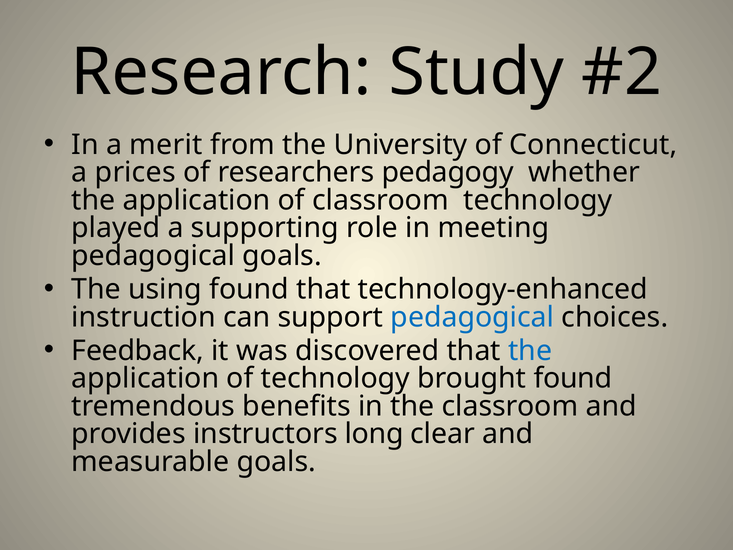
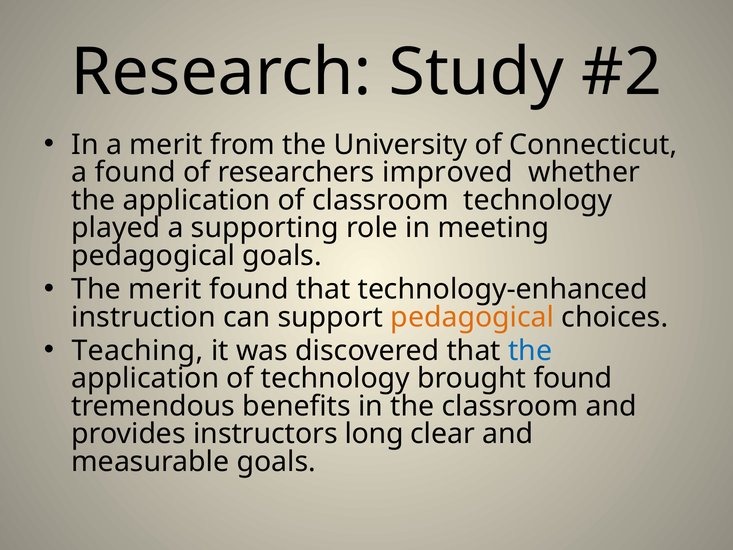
a prices: prices -> found (135, 172)
pedagogy: pedagogy -> improved (447, 172)
The using: using -> merit (165, 289)
pedagogical colour: blue -> orange (472, 317)
Feedback: Feedback -> Teaching (137, 351)
